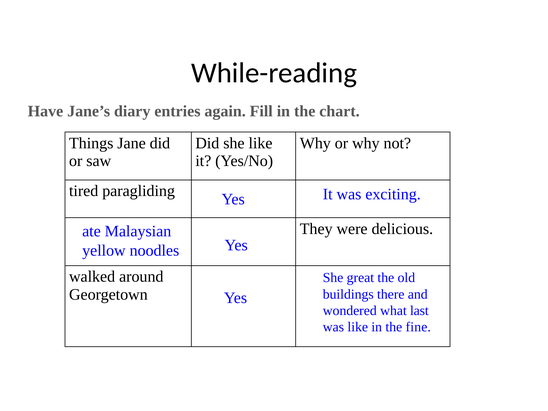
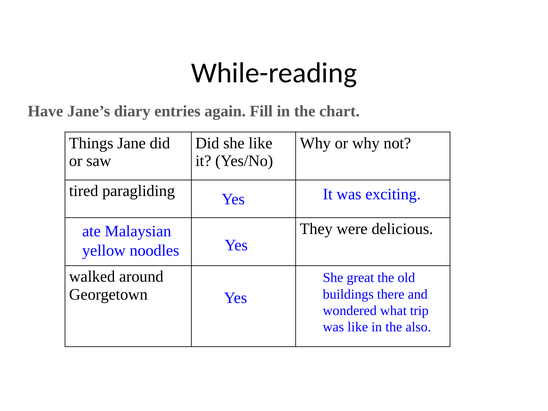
last: last -> trip (419, 311)
fine: fine -> also (418, 327)
